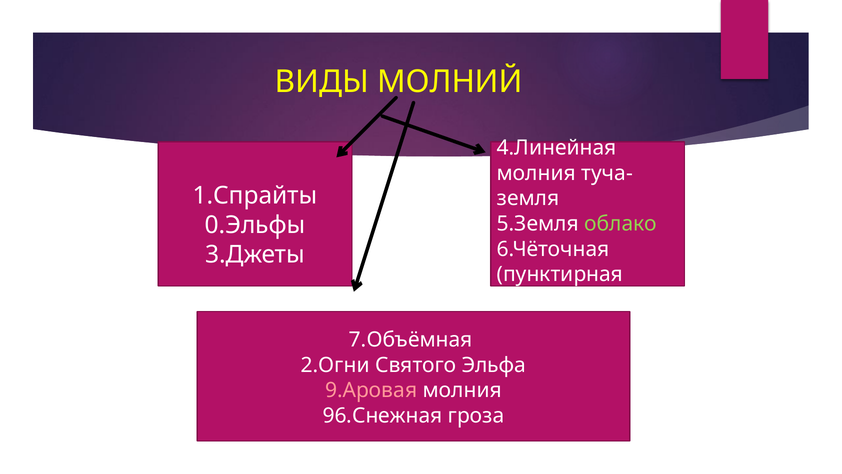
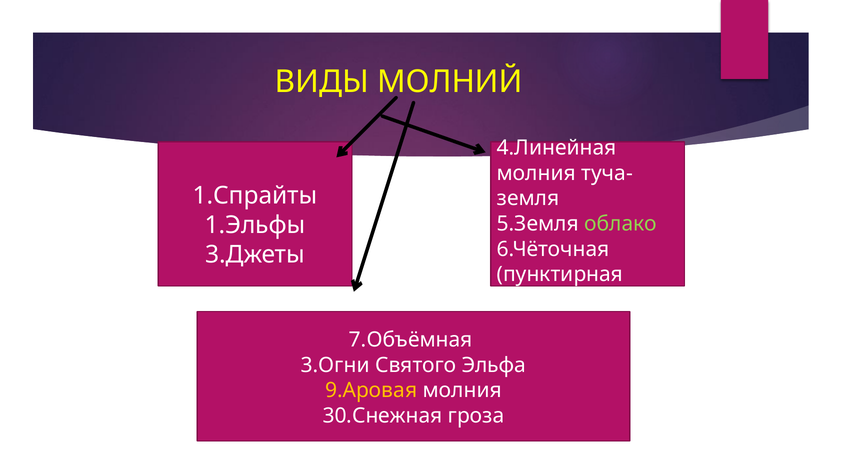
0.Эльфы: 0.Эльфы -> 1.Эльфы (255, 225)
2.Огни: 2.Огни -> 3.Огни (335, 365)
9.Аровая colour: pink -> yellow (371, 390)
96.Снежная: 96.Снежная -> 30.Снежная (383, 415)
